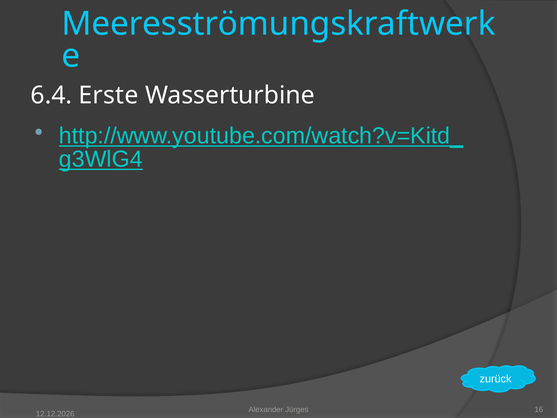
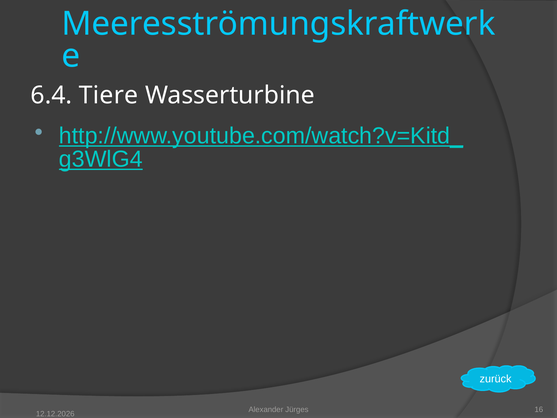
Erste: Erste -> Tiere (108, 95)
